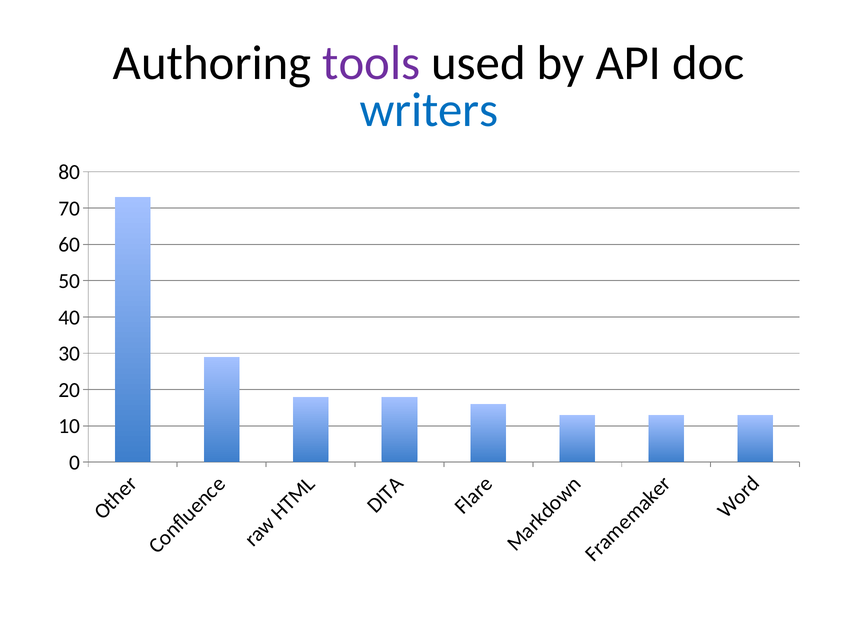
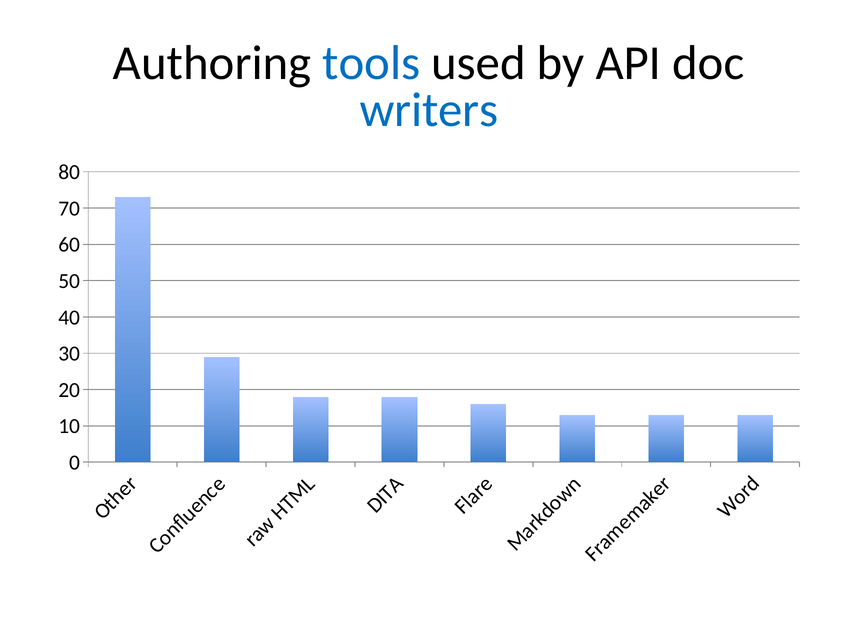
tools colour: purple -> blue (371, 63)
